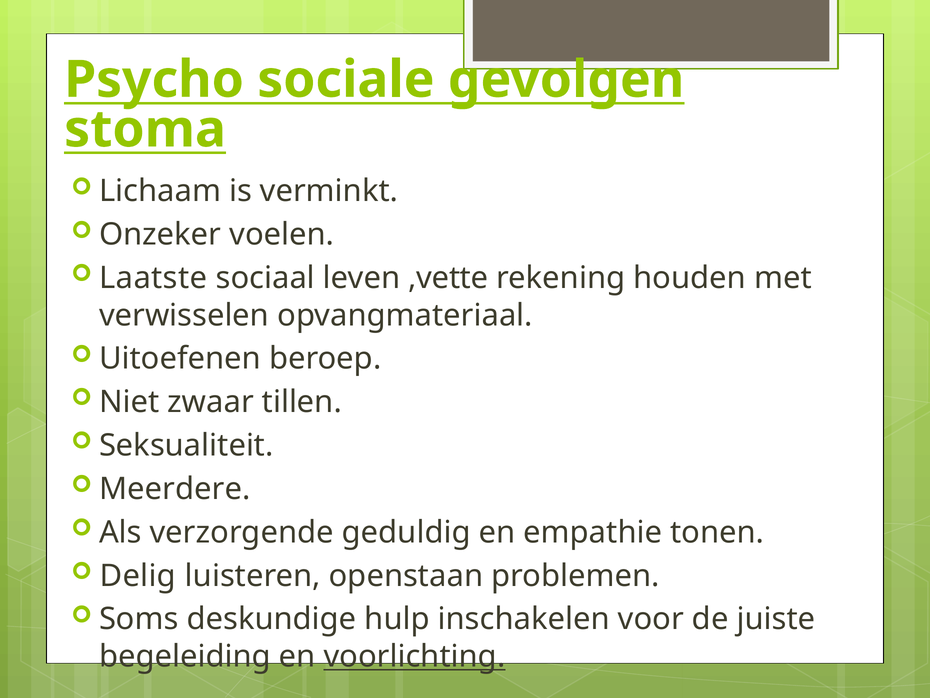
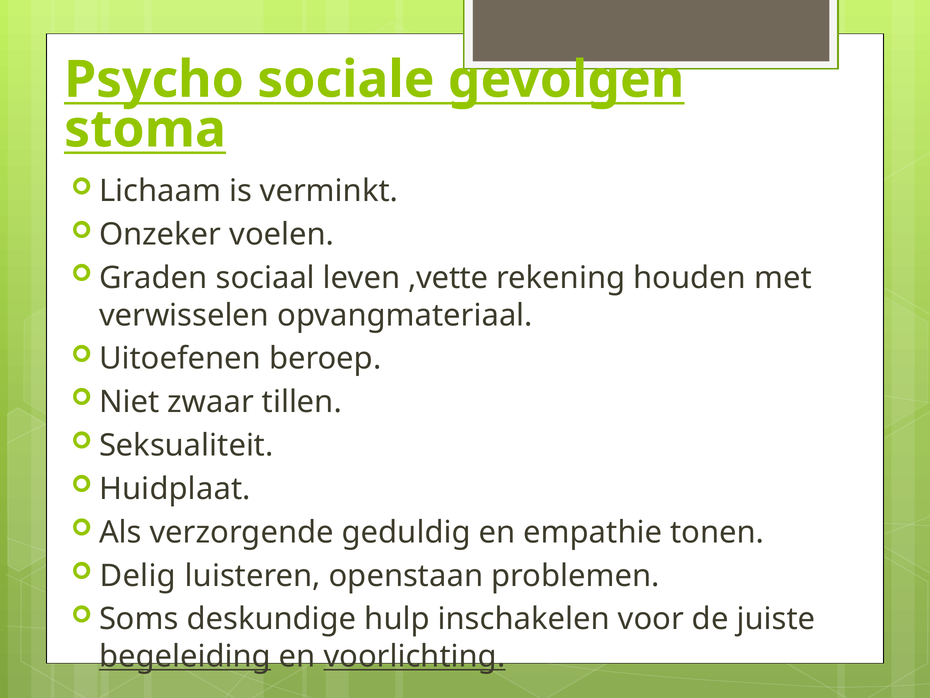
Laatste: Laatste -> Graden (153, 278)
Meerdere: Meerdere -> Huidplaat (175, 489)
begeleiding underline: none -> present (185, 656)
